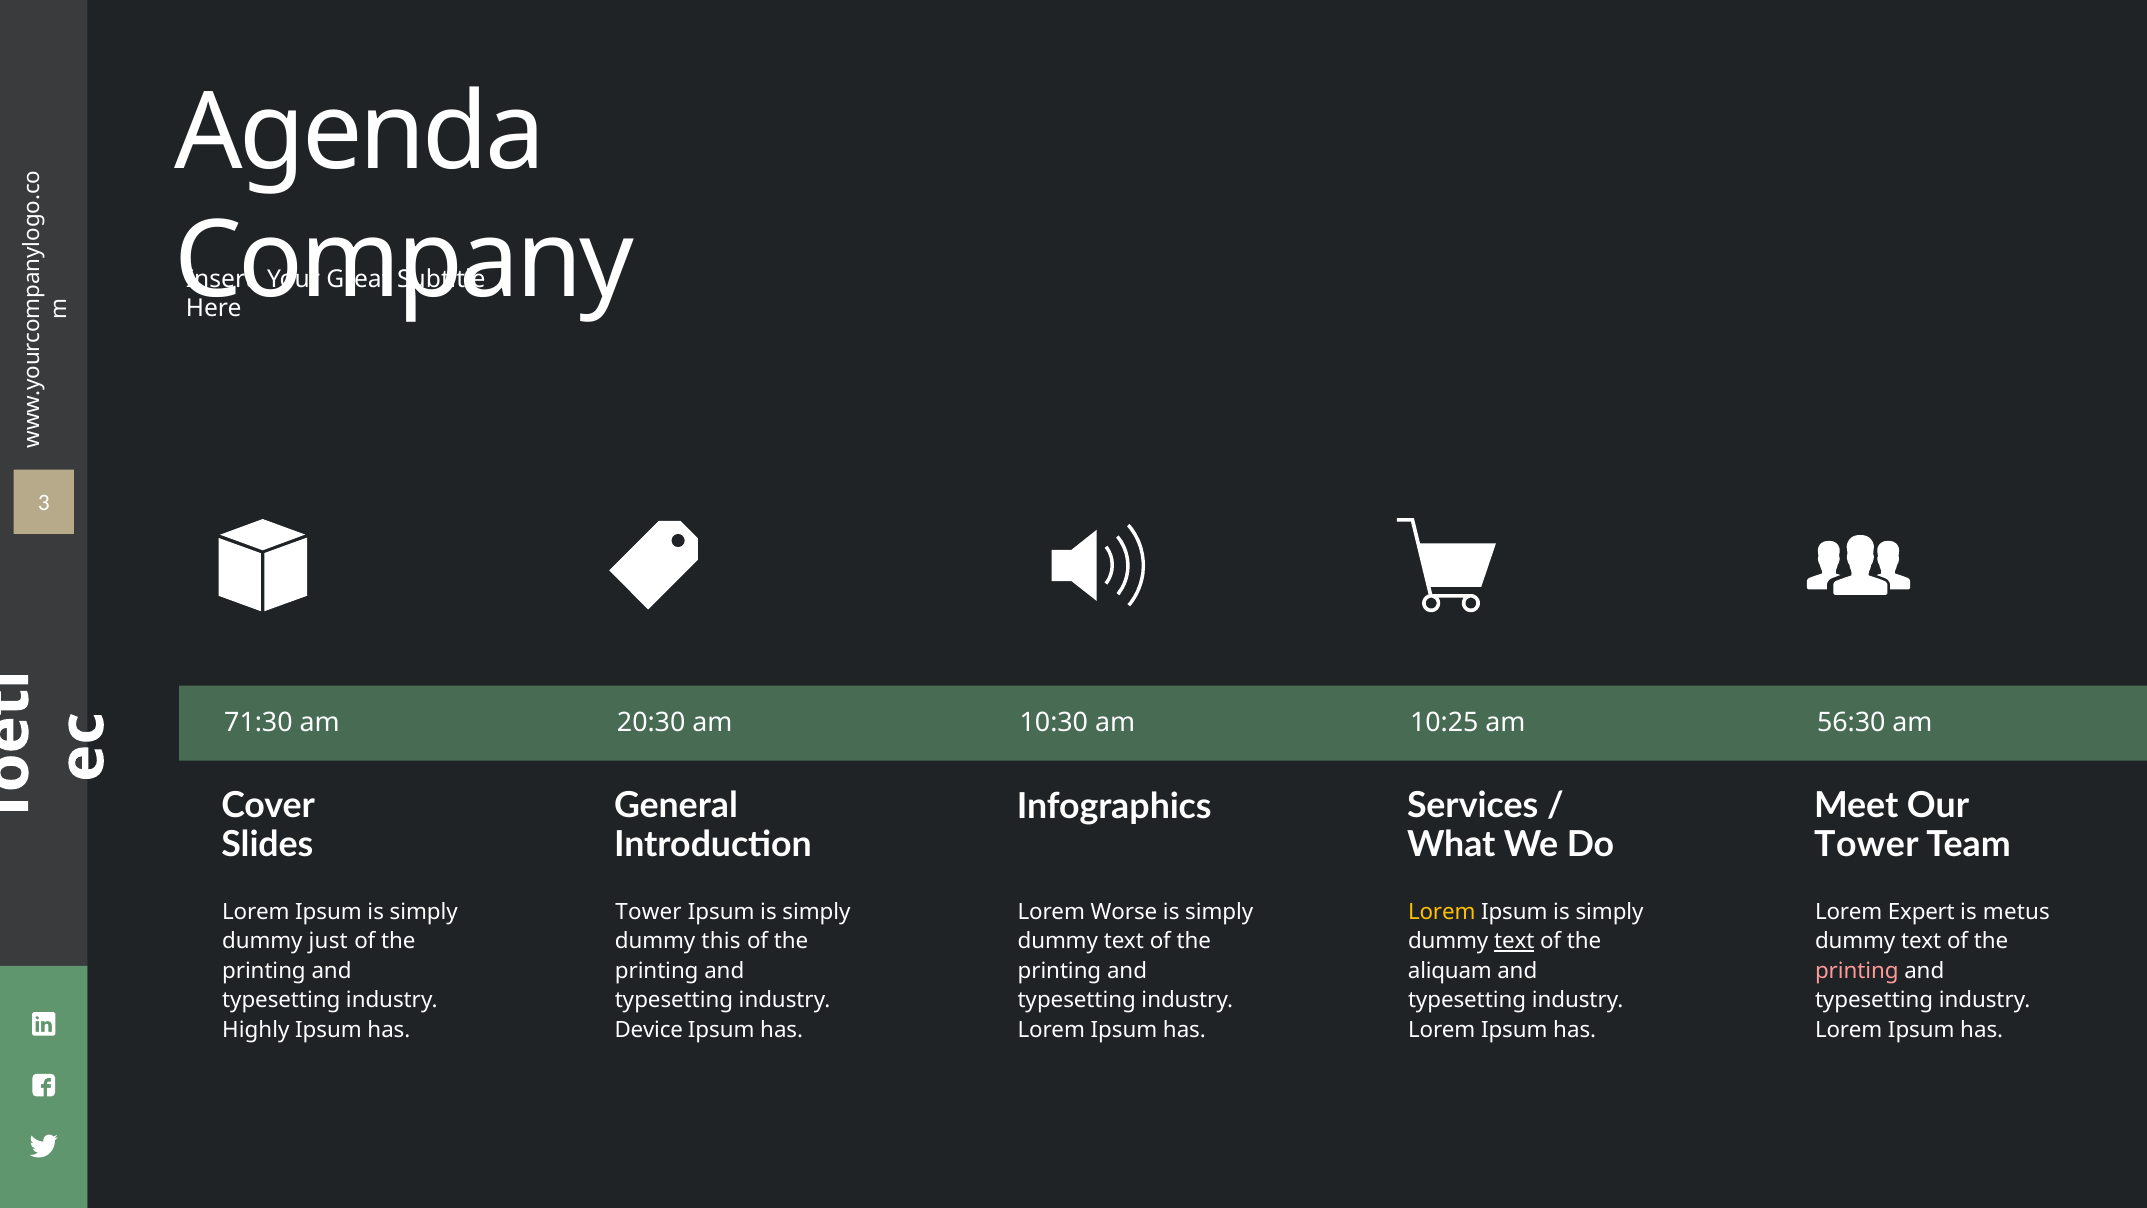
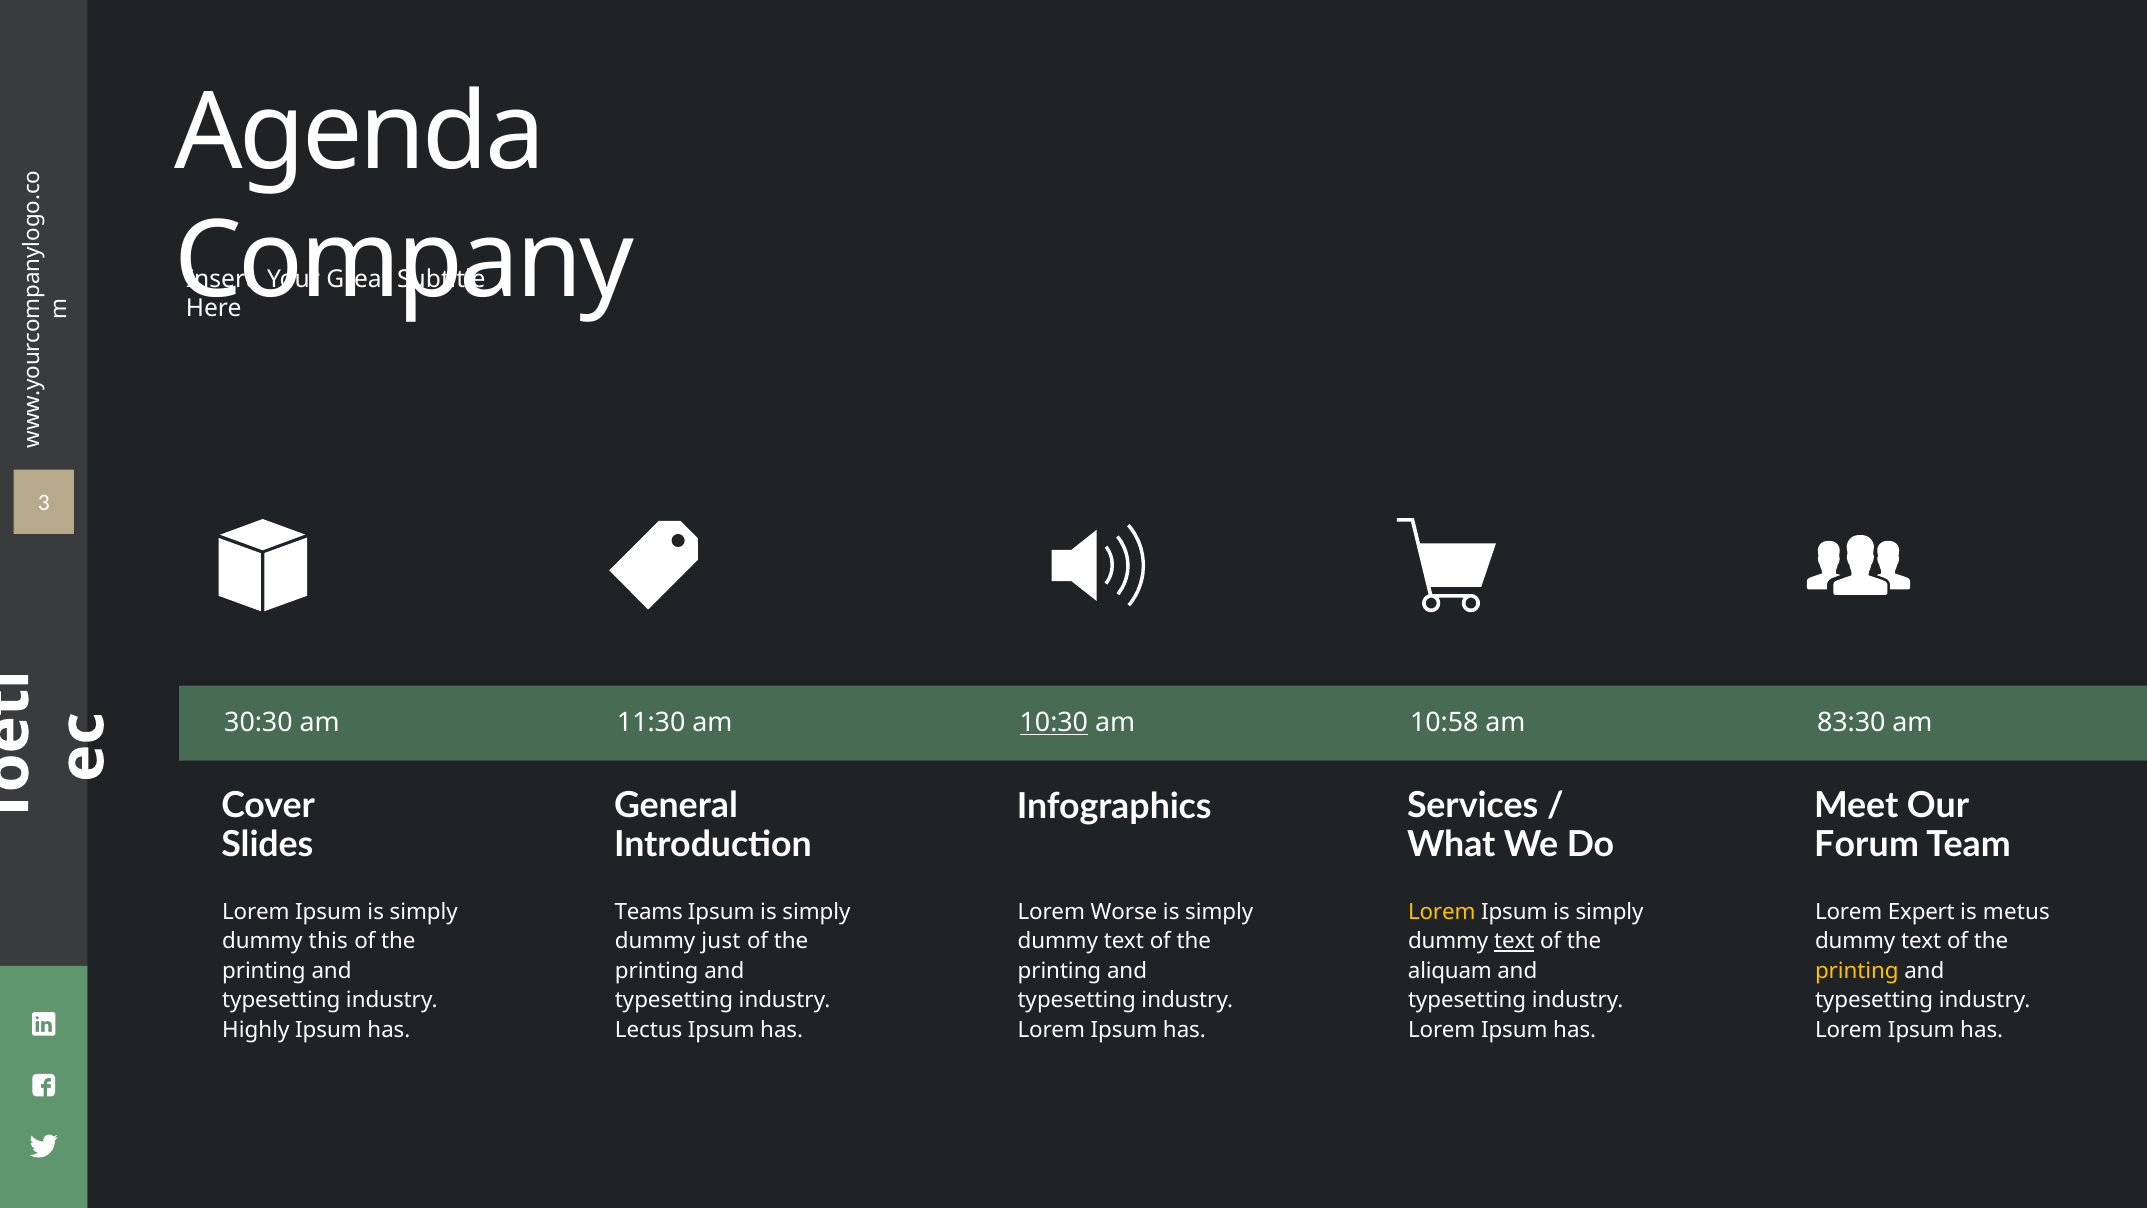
71:30: 71:30 -> 30:30 (258, 723)
20:30: 20:30 -> 11:30 (651, 723)
10:30 underline: none -> present (1054, 723)
10:25: 10:25 -> 10:58 (1444, 723)
56:30: 56:30 -> 83:30 (1851, 723)
Tower: Tower -> Forum (1867, 844)
Tower: Tower -> Teams (649, 912)
just: just -> this (328, 941)
this: this -> just (721, 941)
printing colour: pink -> yellow (1857, 971)
Device: Device -> Lectus (649, 1030)
